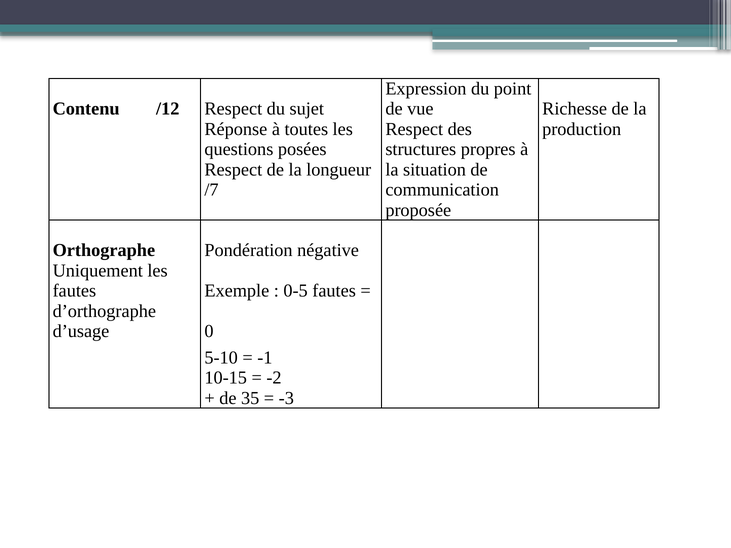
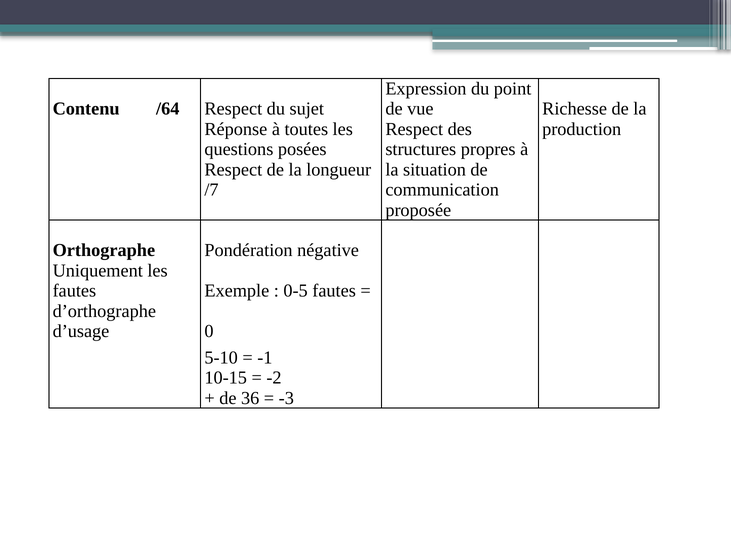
/12: /12 -> /64 (168, 109)
35: 35 -> 36 (250, 398)
